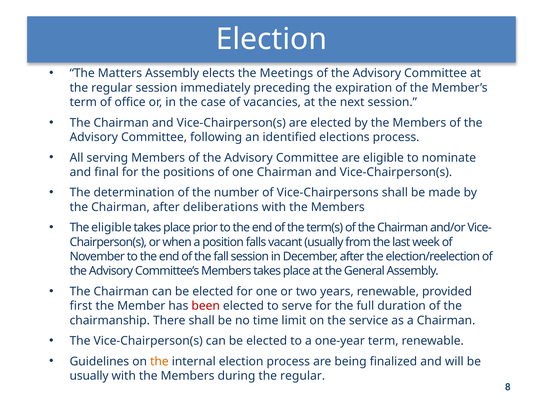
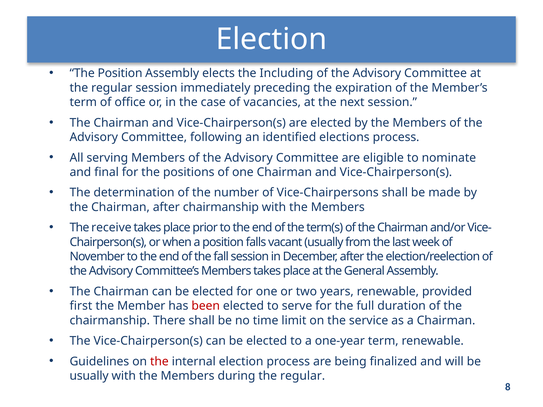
The Matters: Matters -> Position (120, 73)
Meetings: Meetings -> Including (286, 73)
after deliberations: deliberations -> chairmanship (221, 207)
The eligible: eligible -> receive (111, 228)
the colour: orange -> red (159, 362)
